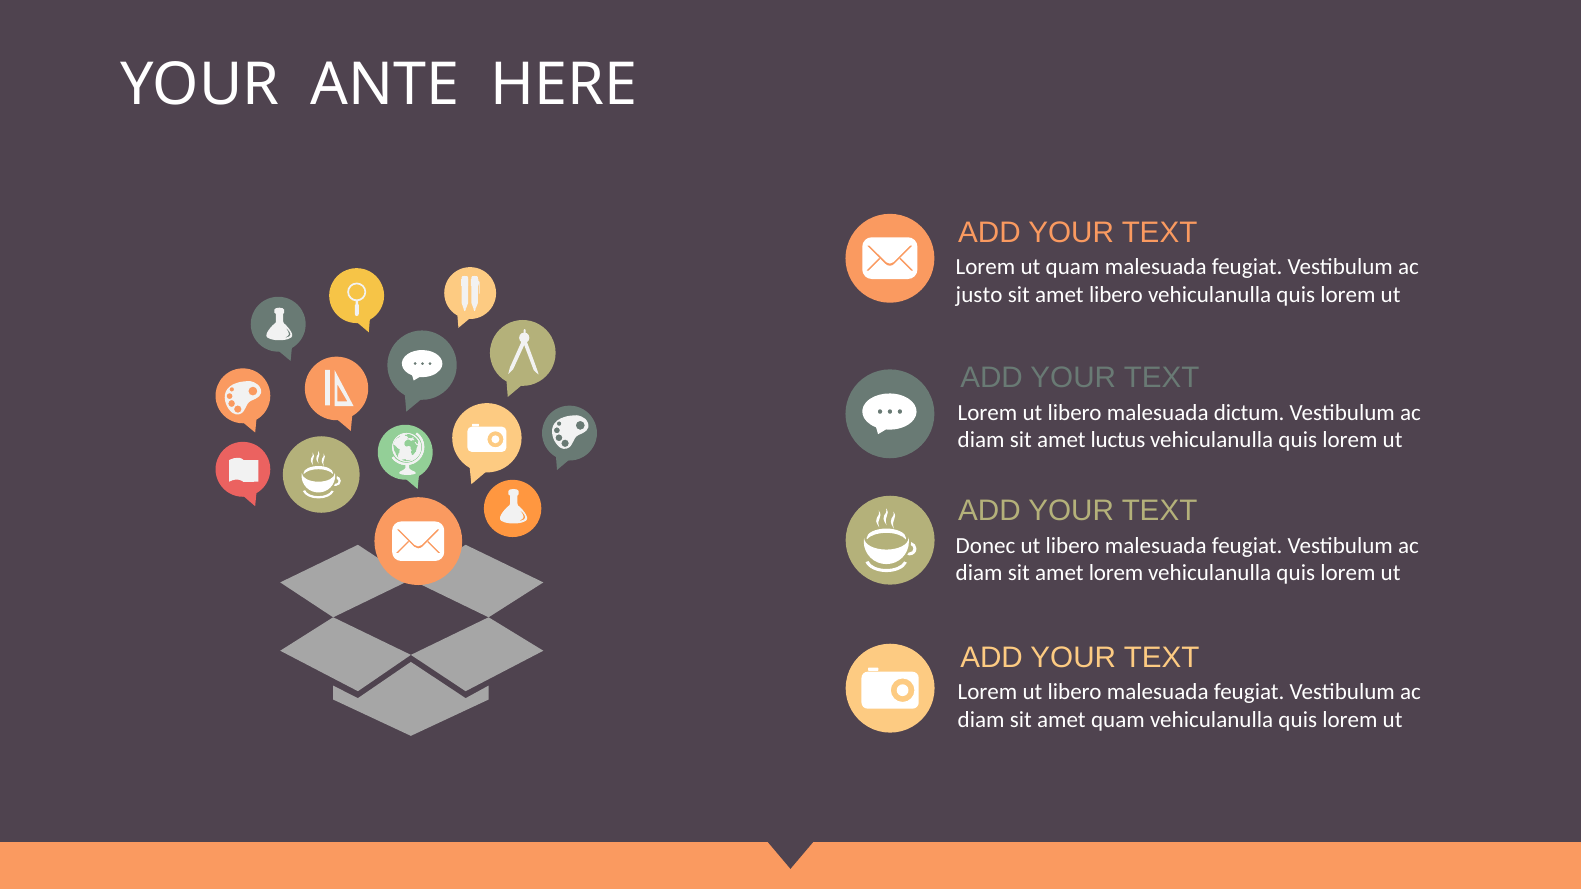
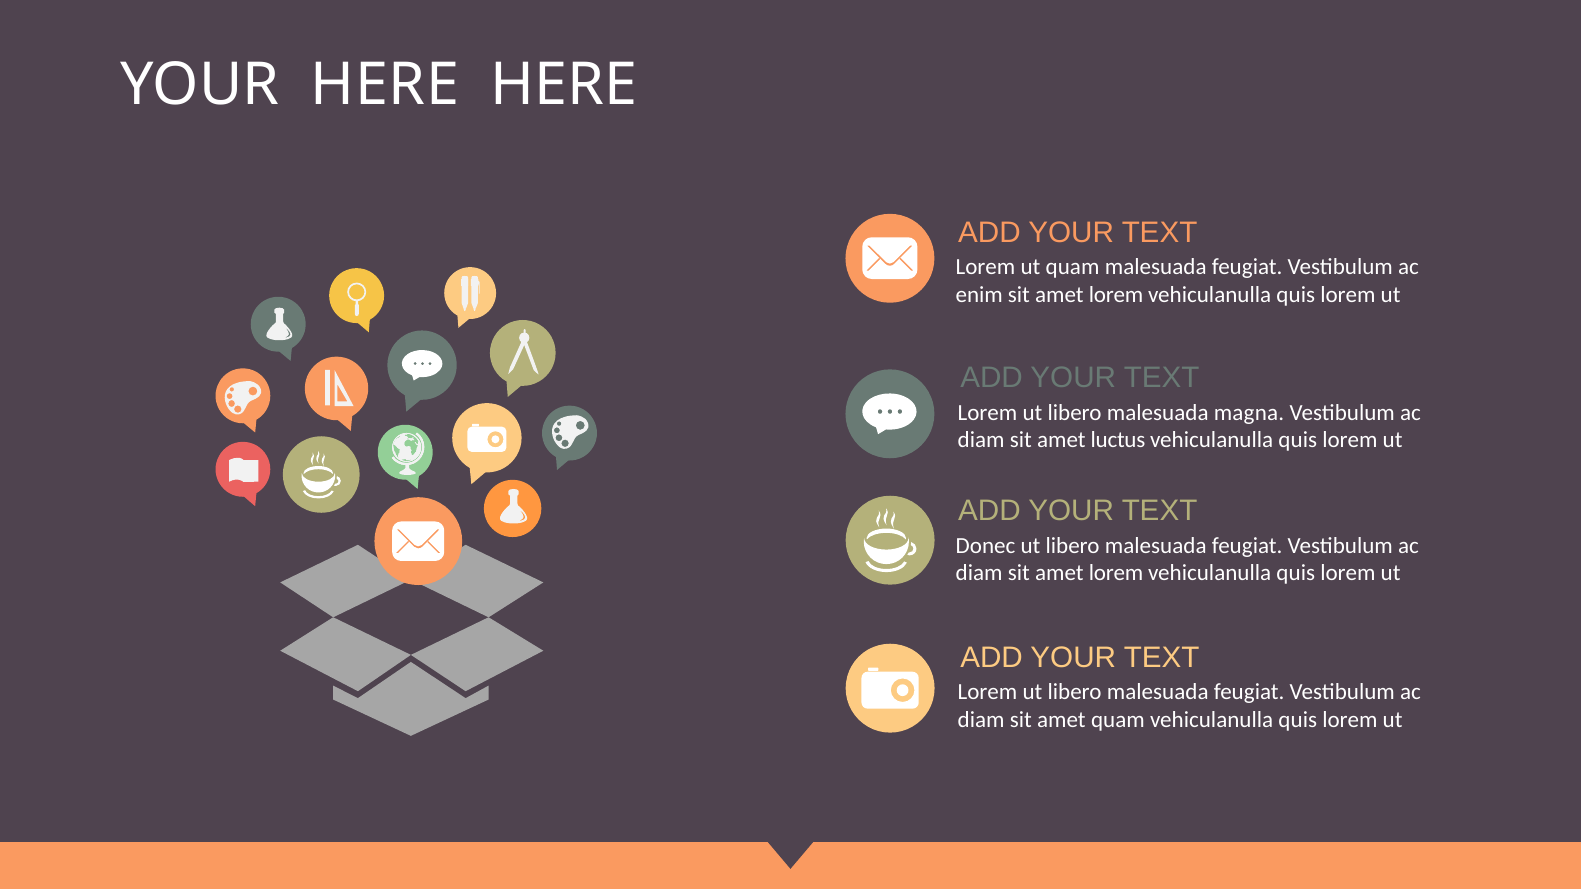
YOUR ANTE: ANTE -> HERE (385, 85)
justo: justo -> enim (979, 295)
libero: libero -> lorem (1116, 295)
dictum: dictum -> magna (1249, 413)
